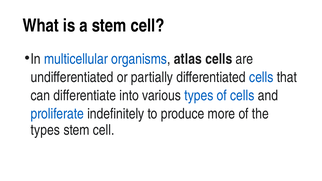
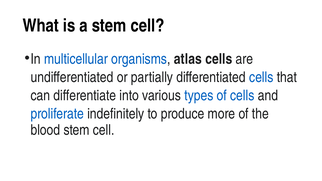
types: types -> blood (45, 130)
